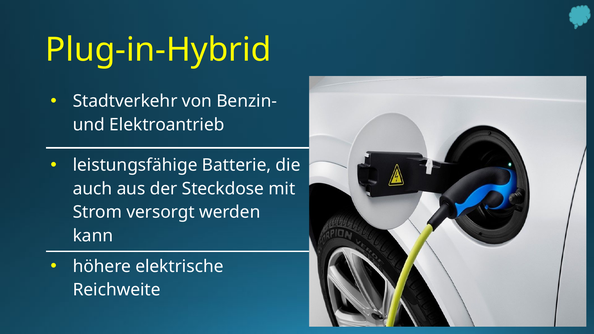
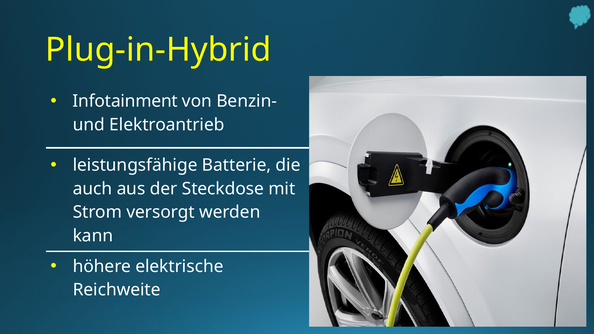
Stadtverkehr: Stadtverkehr -> Infotainment (125, 101)
